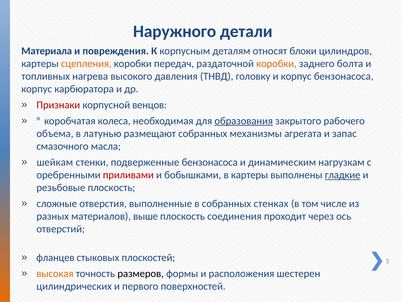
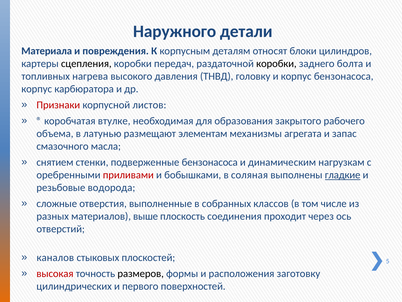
сцепления colour: orange -> black (86, 64)
коробки colour: orange -> black (276, 64)
венцов: венцов -> листов (149, 105)
колеса: колеса -> втулке (114, 121)
образования underline: present -> none (244, 121)
размещают собранных: собранных -> элементам (203, 133)
шейкам: шейкам -> снятием (55, 162)
в картеры: картеры -> соляная (249, 175)
резьбовые плоскость: плоскость -> водорода (111, 187)
стенках: стенках -> классов (271, 203)
фланцев: фланцев -> каналов (55, 257)
высокая colour: orange -> red (55, 273)
шестерен: шестерен -> заготовку (298, 273)
